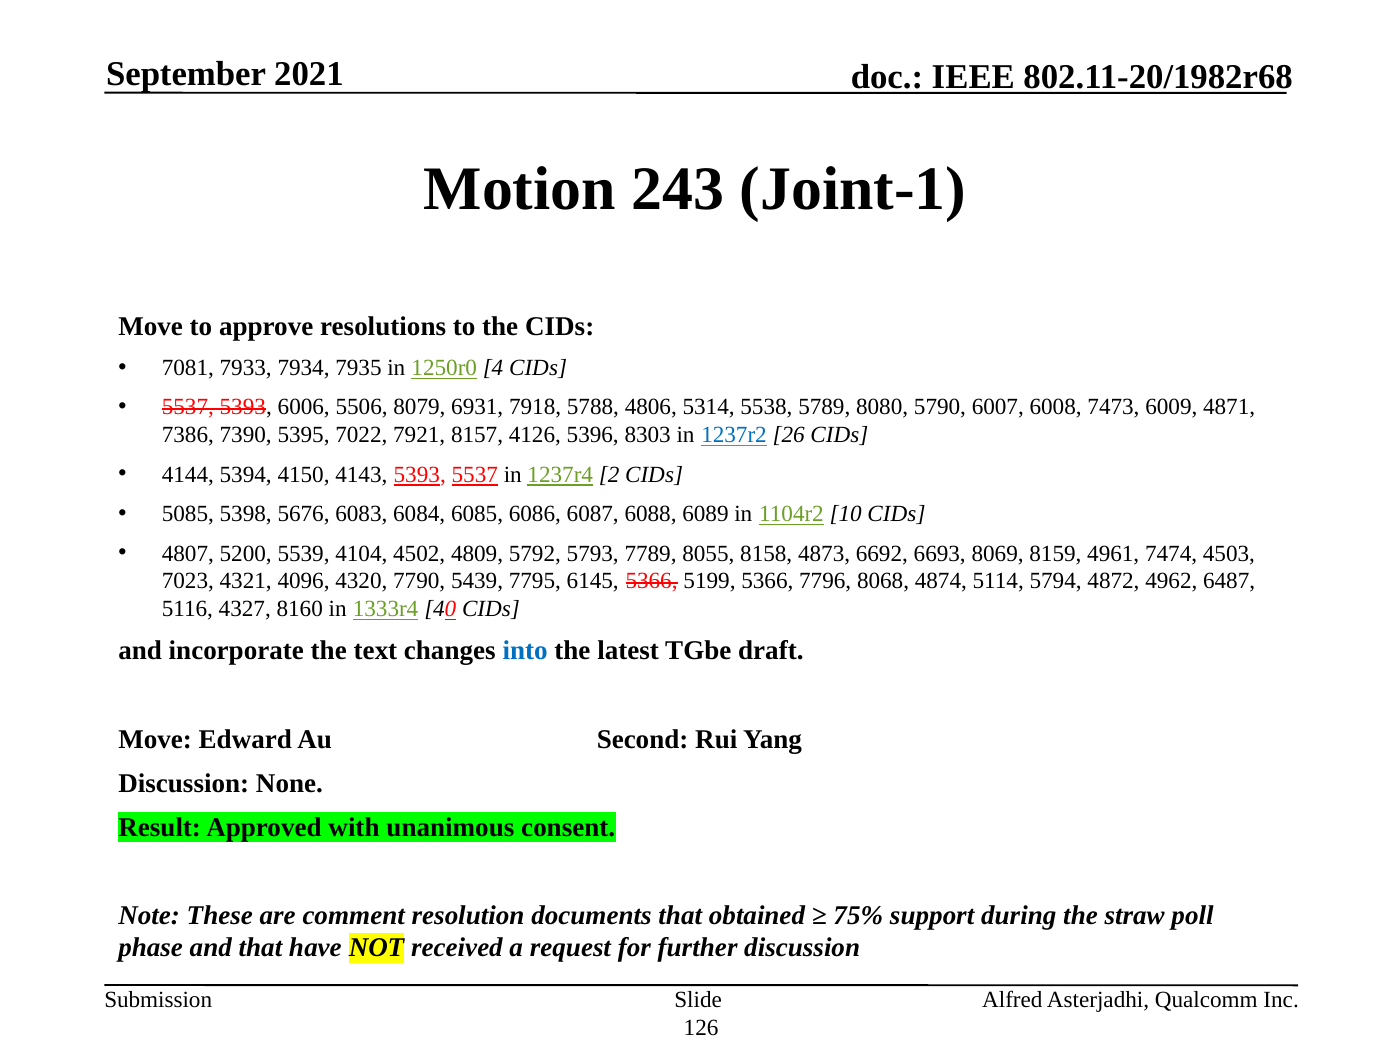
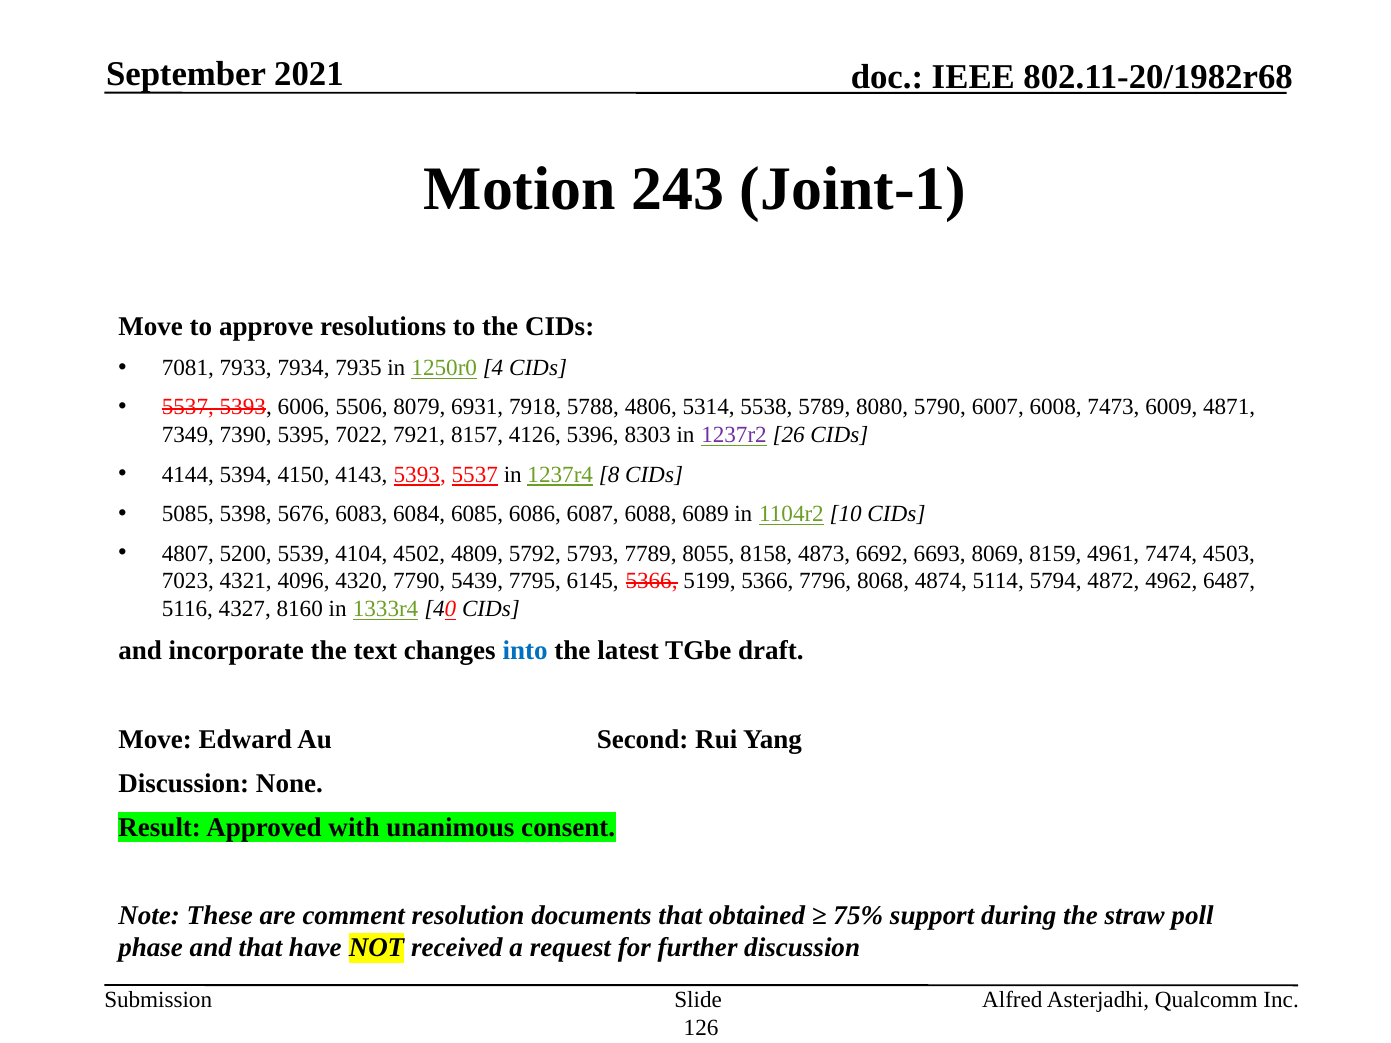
7386: 7386 -> 7349 (188, 435)
1237r2 colour: blue -> purple (734, 435)
2: 2 -> 8 (609, 475)
